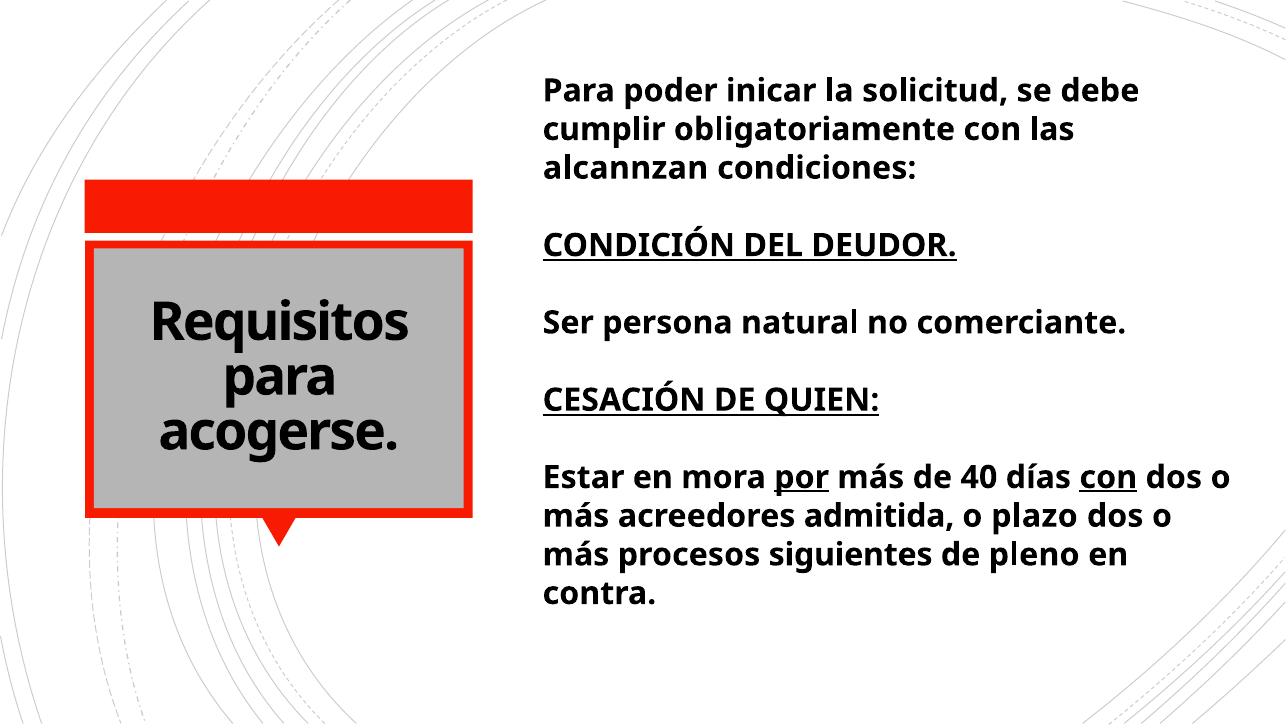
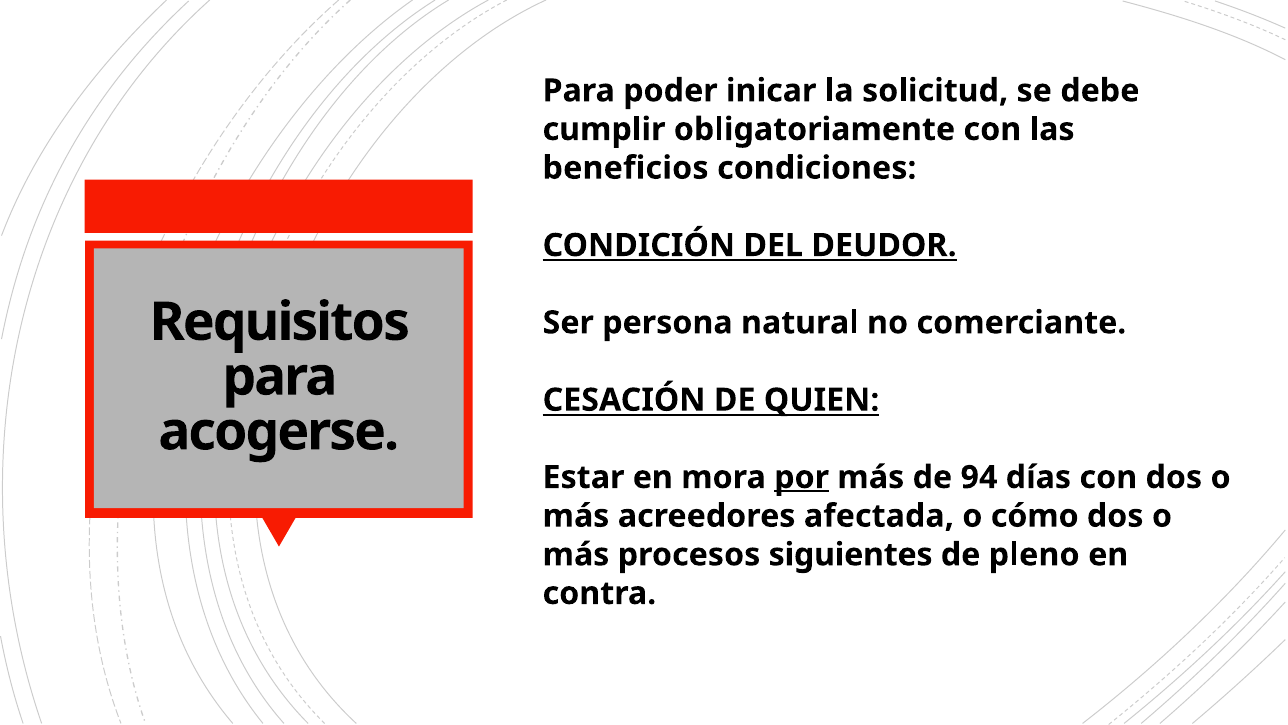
alcannzan: alcannzan -> beneficios (626, 168)
40: 40 -> 94 (979, 477)
con underline: present -> none (1108, 477)
admitida: admitida -> afectada (879, 516)
plazo: plazo -> cómo (1035, 516)
